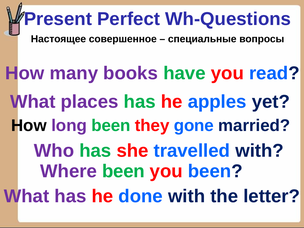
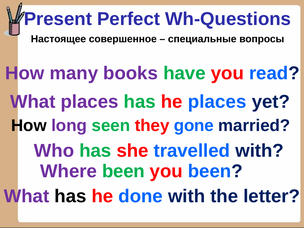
he apples: apples -> places (217, 102)
long been: been -> seen (111, 125)
has colour: purple -> black (70, 196)
